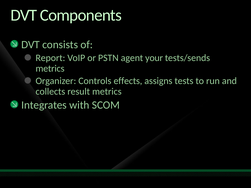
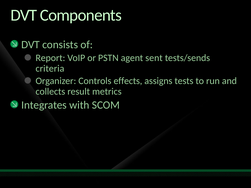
your: your -> sent (154, 58)
metrics: metrics -> criteria (50, 69)
